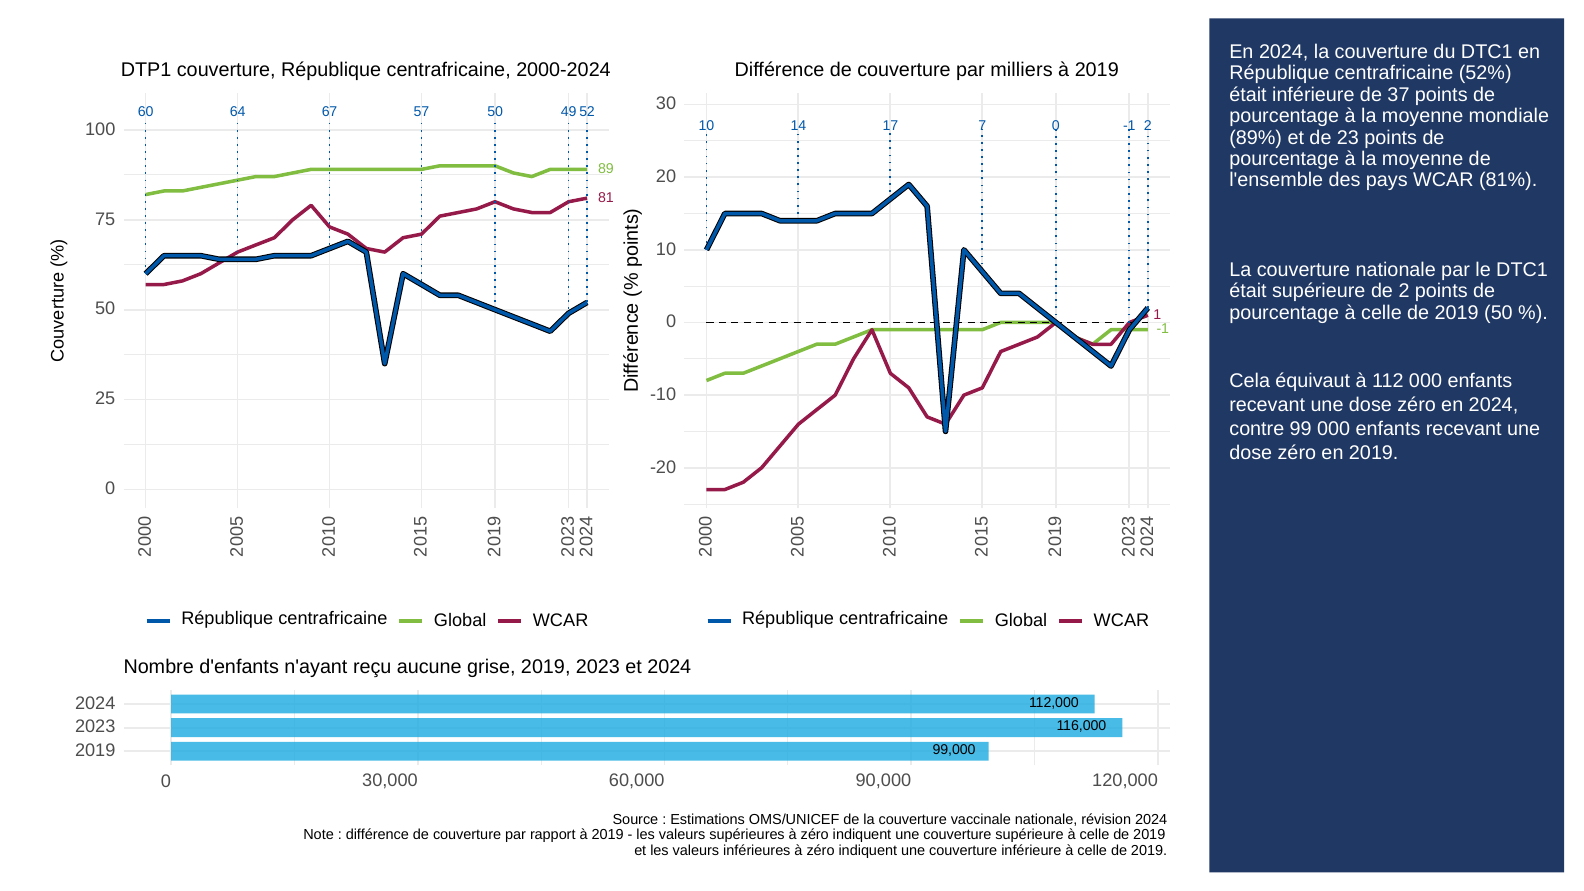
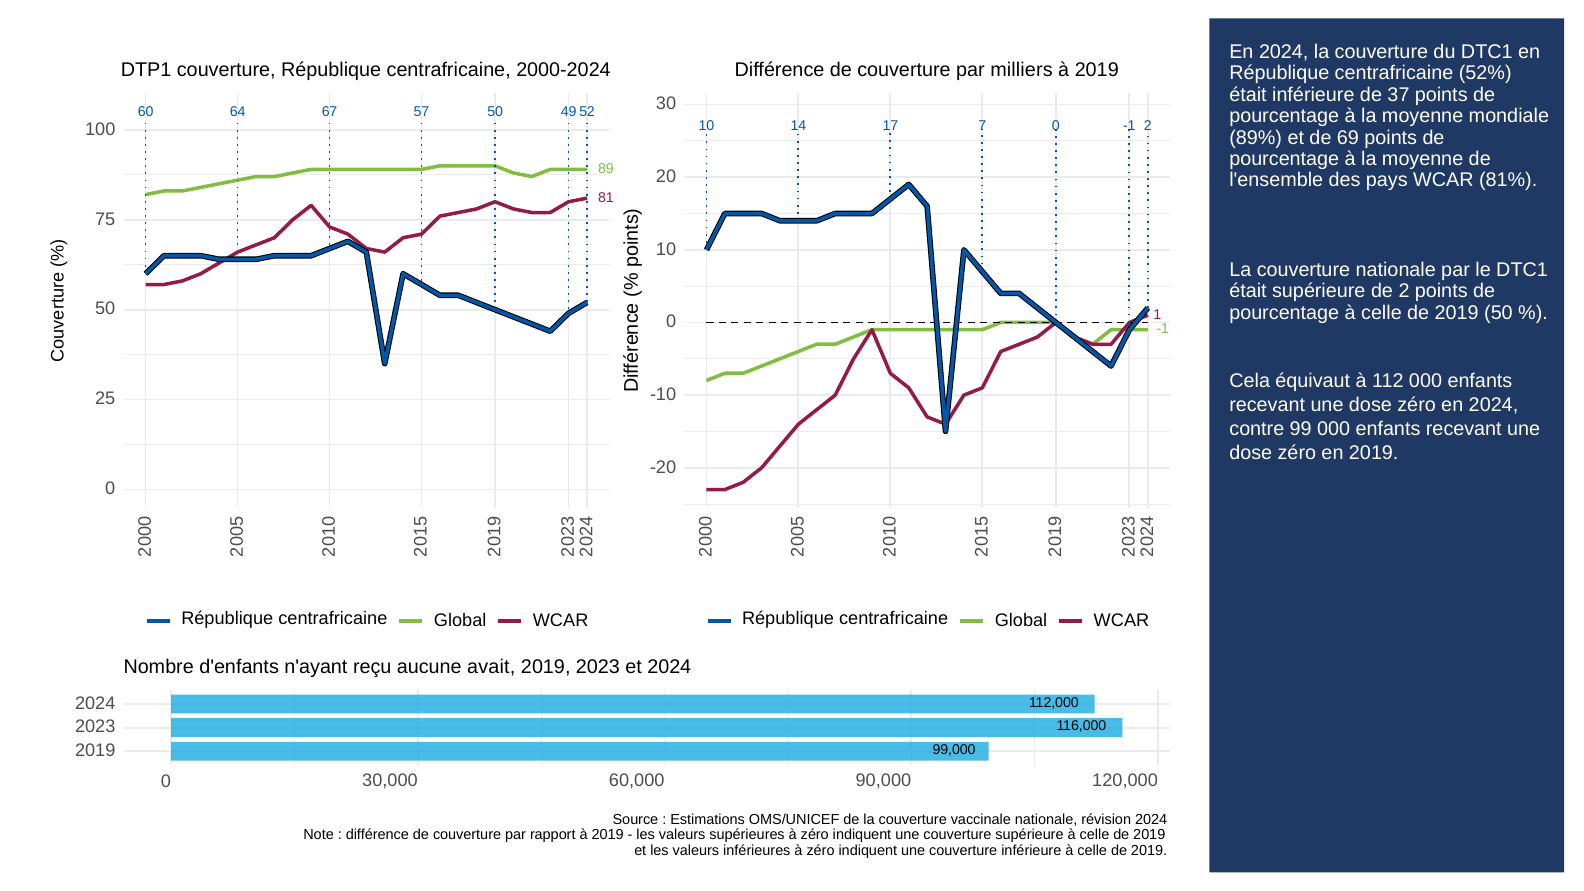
23: 23 -> 69 (1348, 138)
grise: grise -> avait (491, 667)
